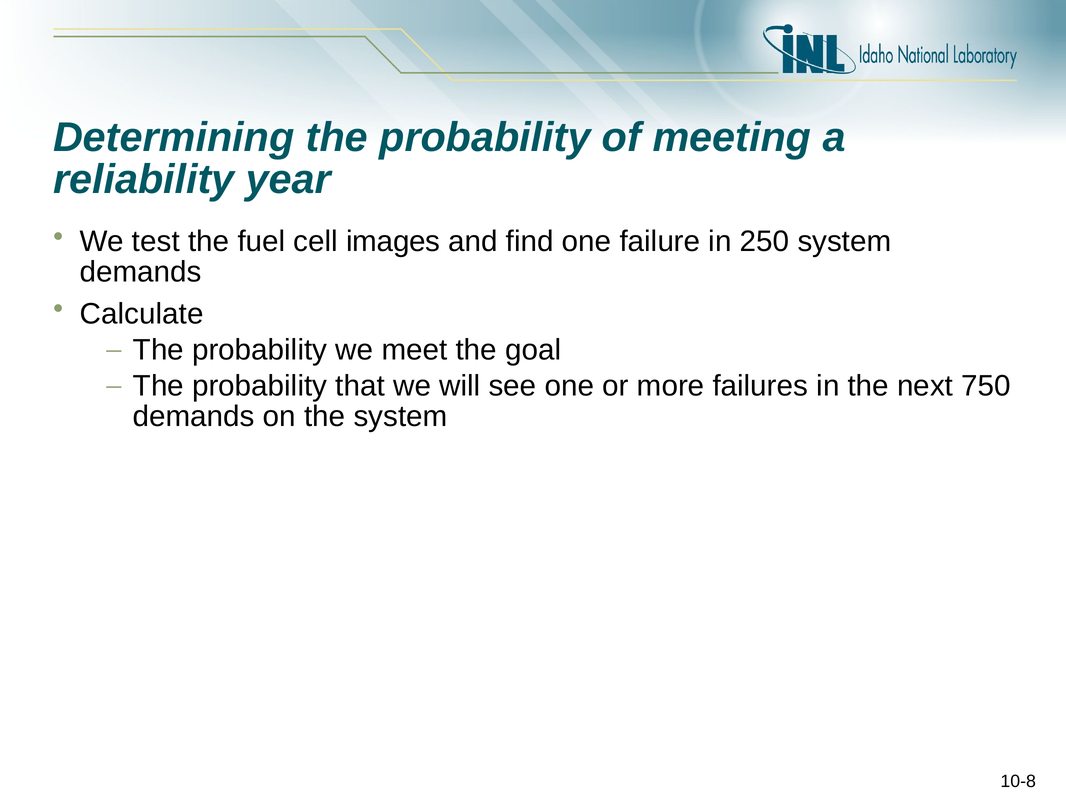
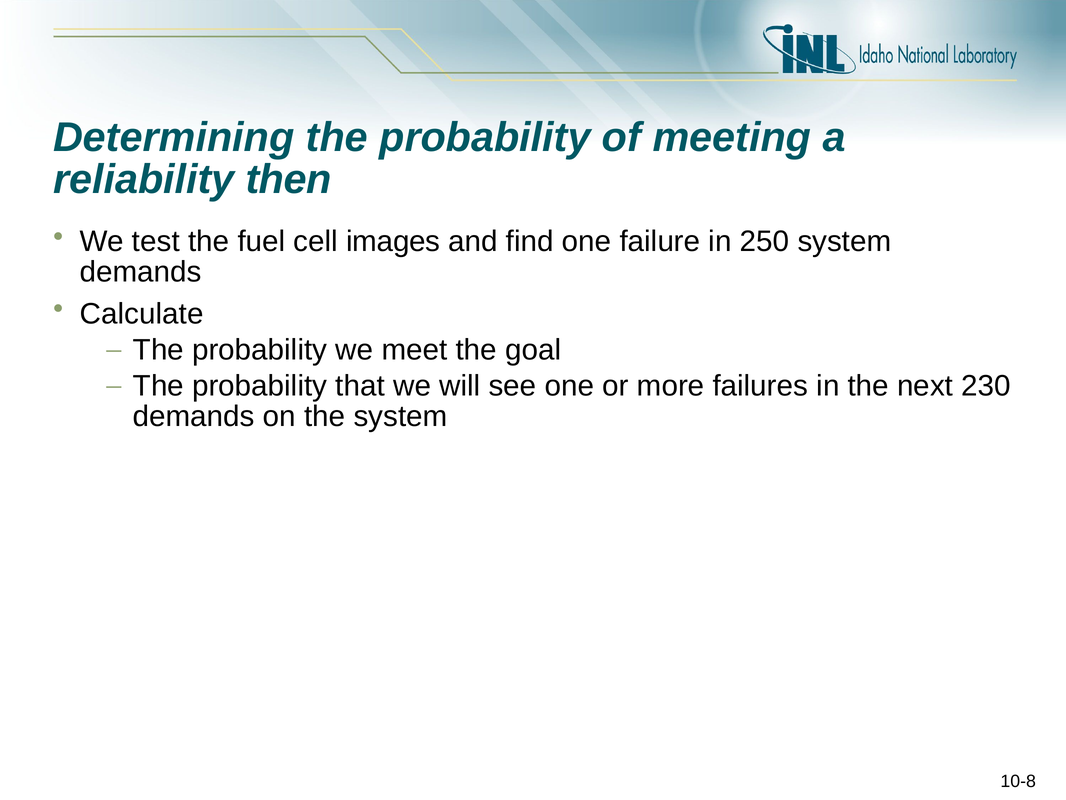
year: year -> then (289, 180)
750: 750 -> 230 (986, 386)
